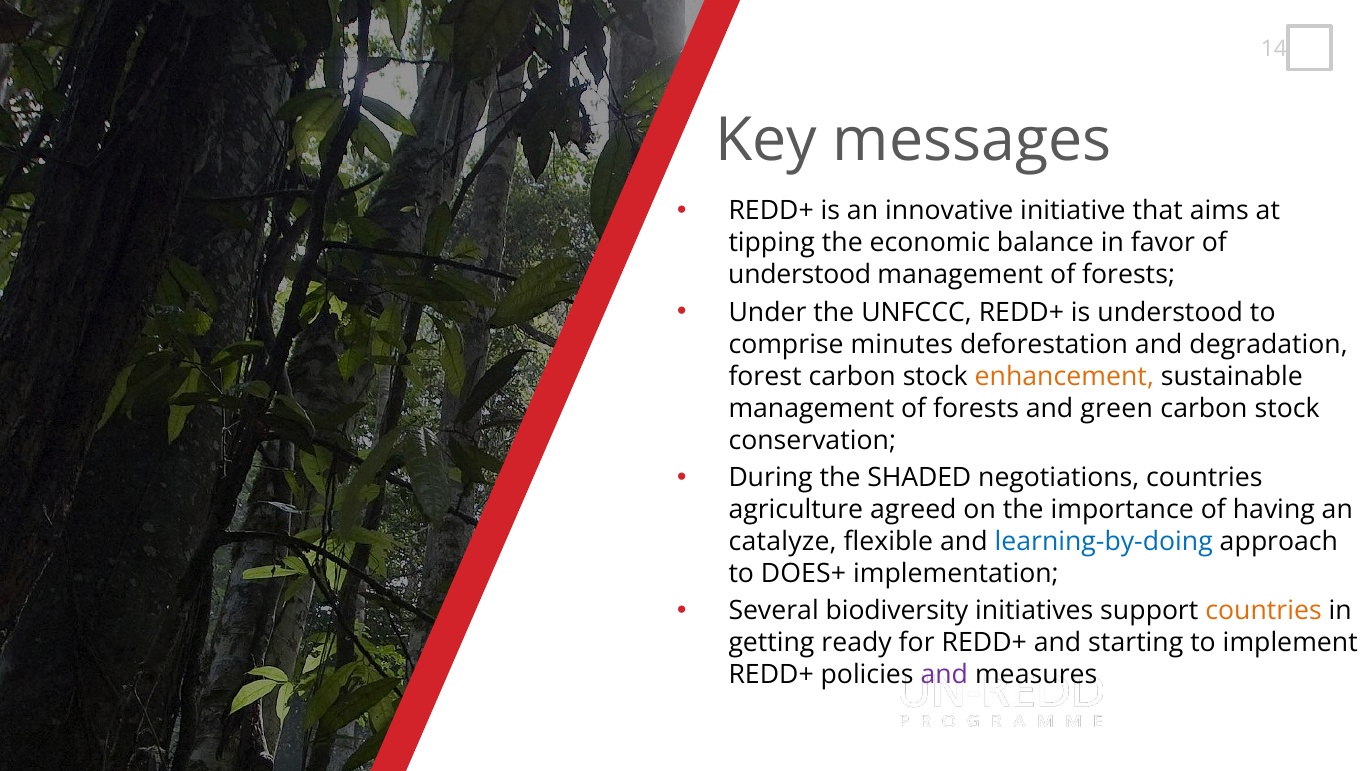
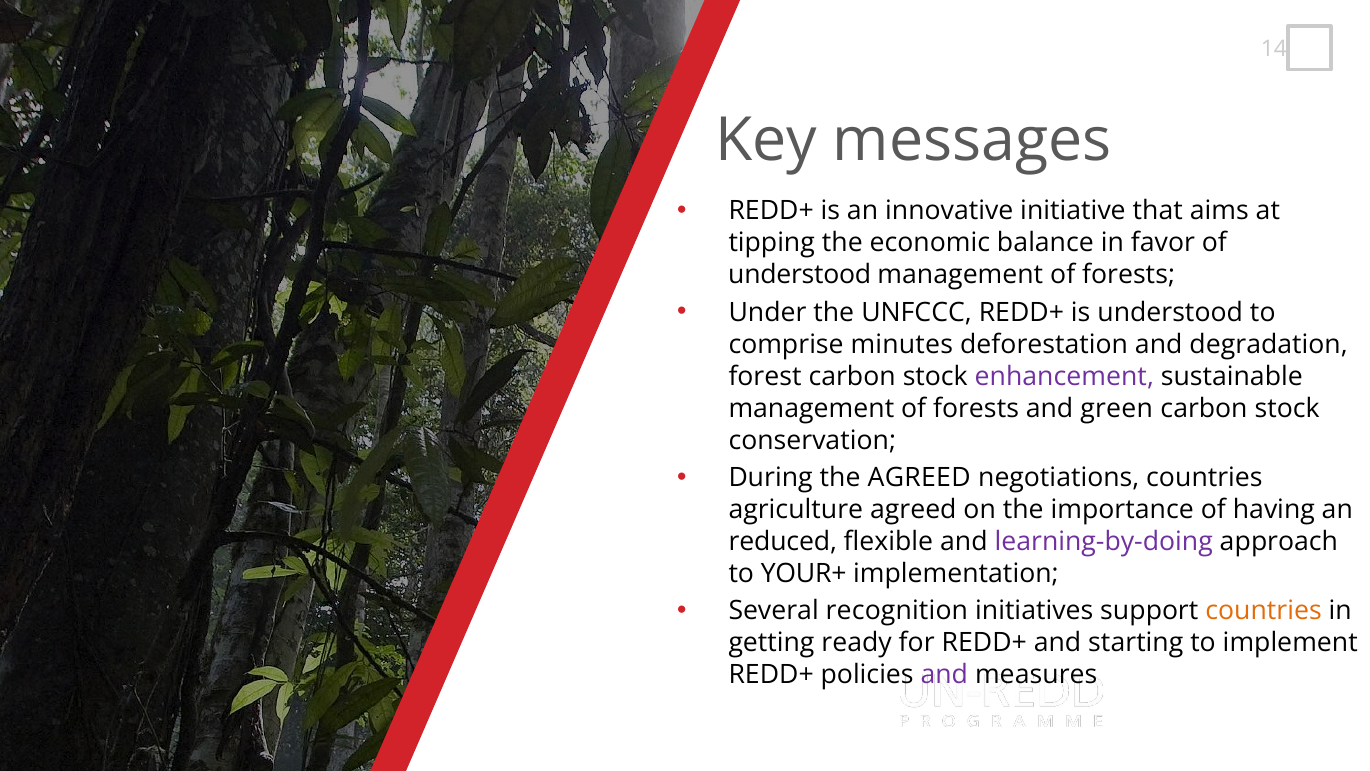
enhancement colour: orange -> purple (1064, 376)
the SHADED: SHADED -> AGREED (919, 478)
catalyze: catalyze -> reduced (783, 542)
learning-by-doing colour: blue -> purple (1104, 542)
DOES+: DOES+ -> YOUR+ (804, 574)
biodiversity: biodiversity -> recognition (897, 611)
